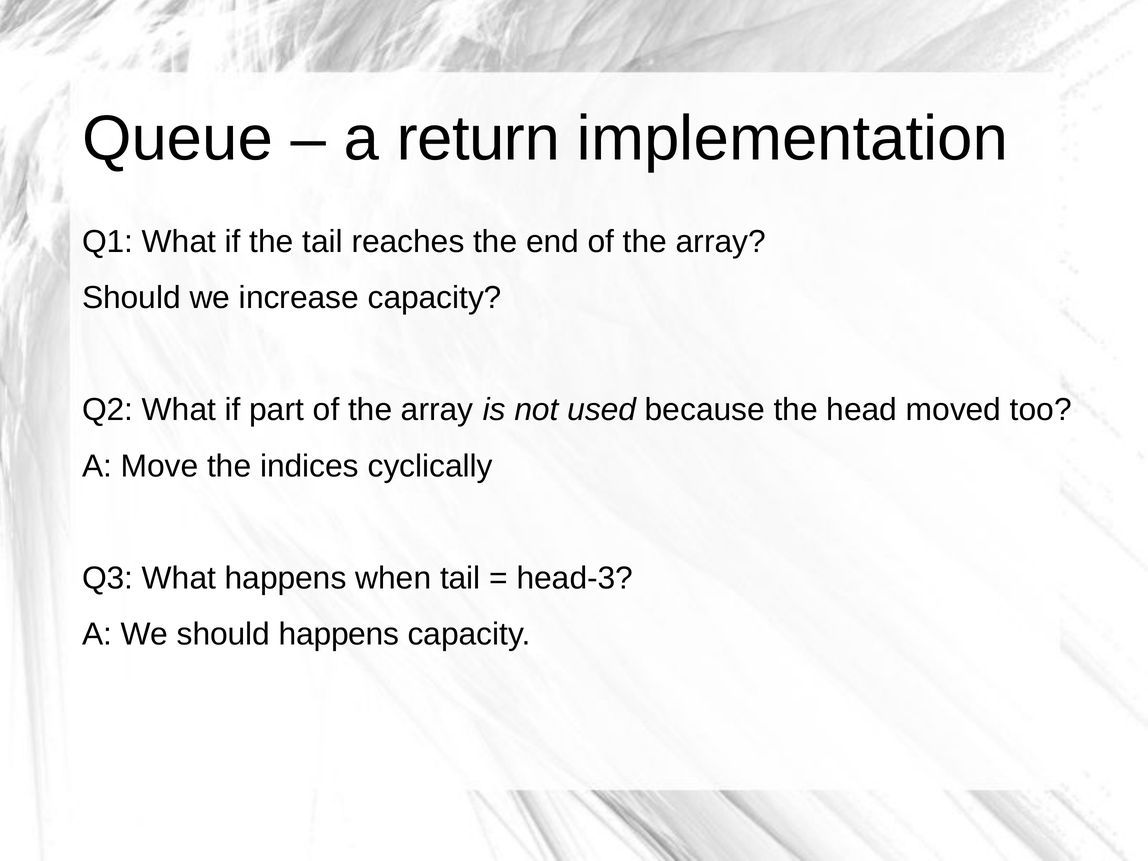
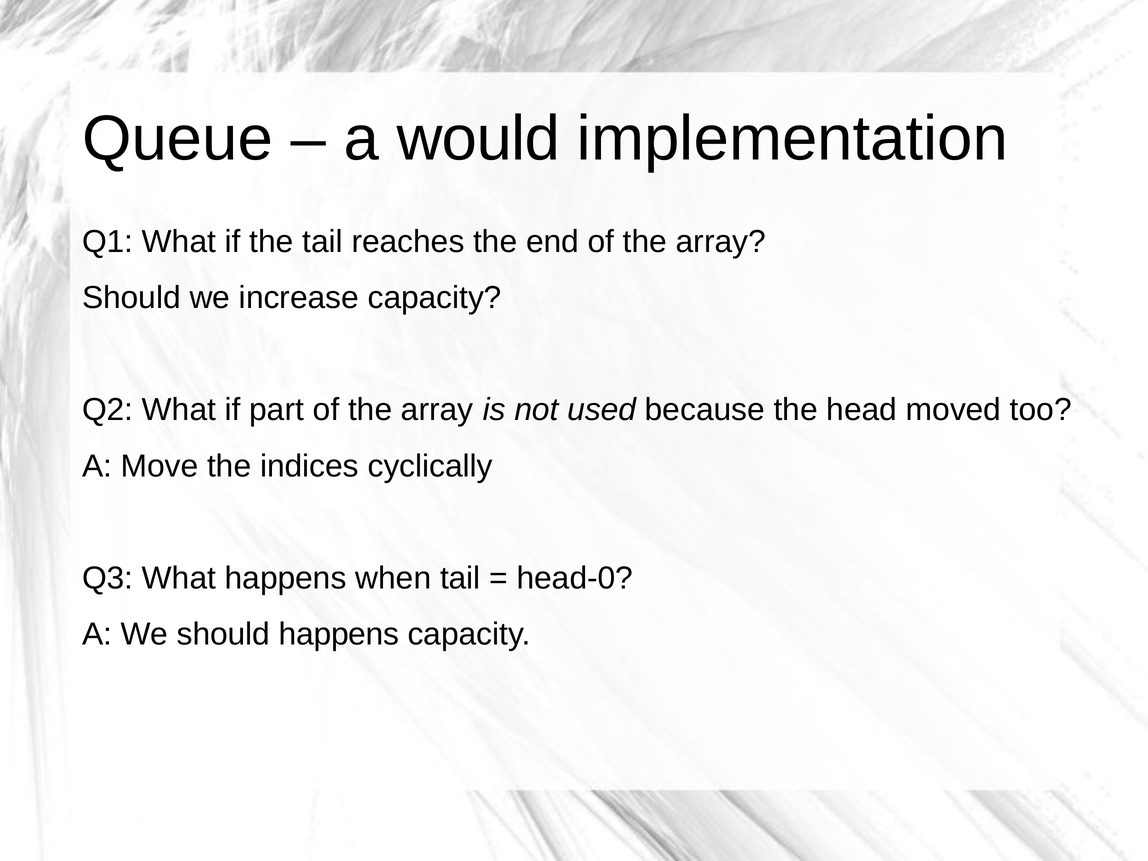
return: return -> would (478, 139)
head-3: head-3 -> head-0 (575, 578)
